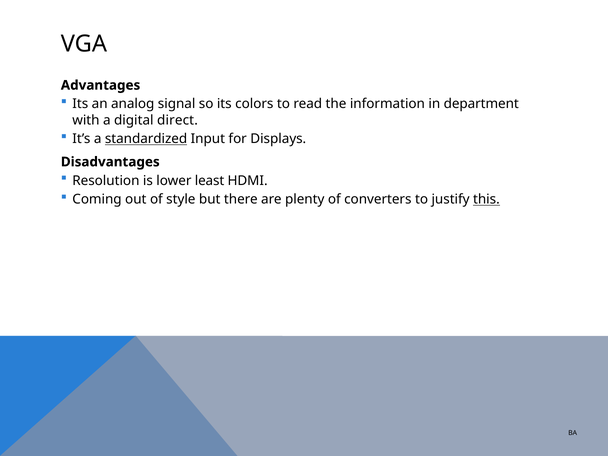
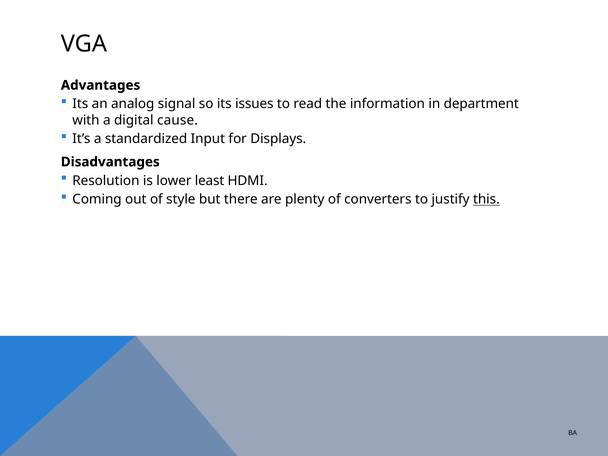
colors: colors -> issues (254, 104)
direct: direct -> cause (177, 120)
standardized underline: present -> none (146, 139)
